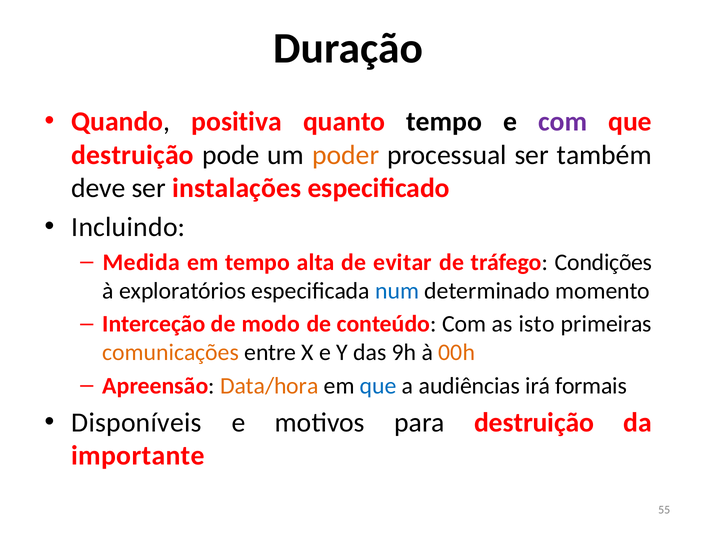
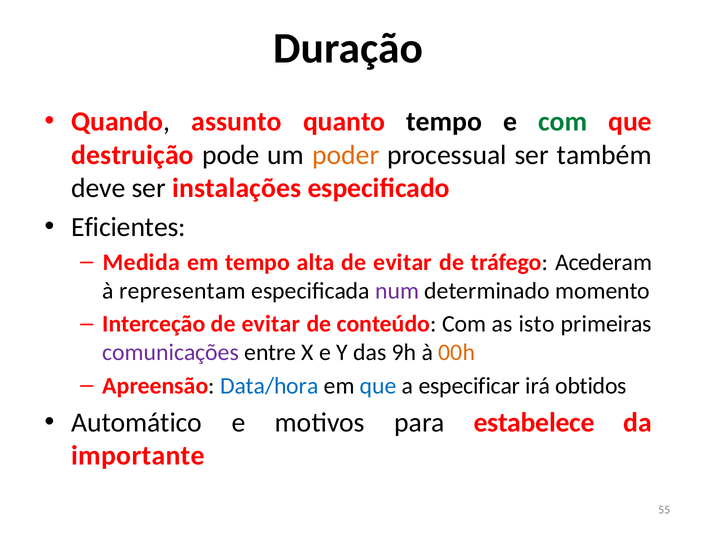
positiva: positiva -> assunto (237, 122)
com colour: purple -> green (563, 122)
Incluindo: Incluindo -> Eficientes (129, 227)
Condições: Condições -> Acederam (604, 263)
exploratórios: exploratórios -> representam (182, 291)
num colour: blue -> purple (397, 291)
Interceção de modo: modo -> evitar (271, 325)
comunicações colour: orange -> purple (171, 353)
Data/hora colour: orange -> blue (269, 386)
audiências: audiências -> especificar (469, 386)
formais: formais -> obtidos (591, 386)
Disponíveis: Disponíveis -> Automático (137, 423)
para destruição: destruição -> estabelece (534, 423)
